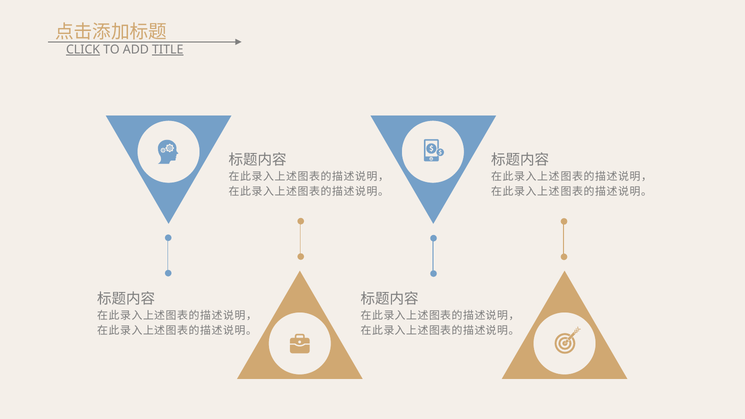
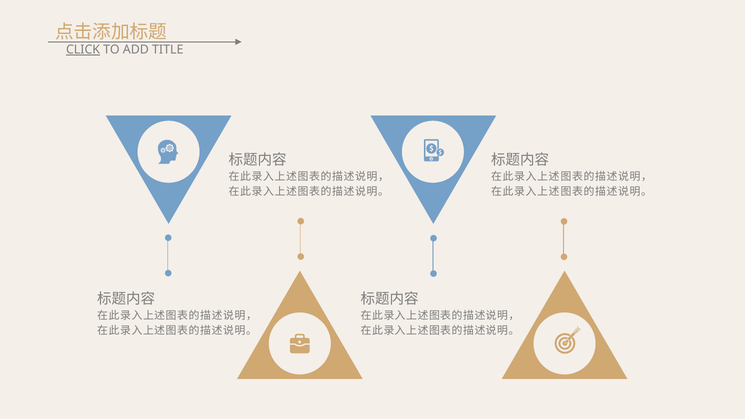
TITLE underline: present -> none (168, 50)
